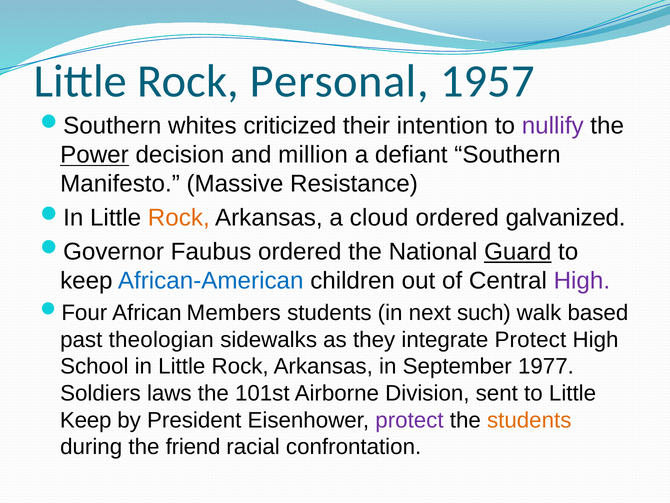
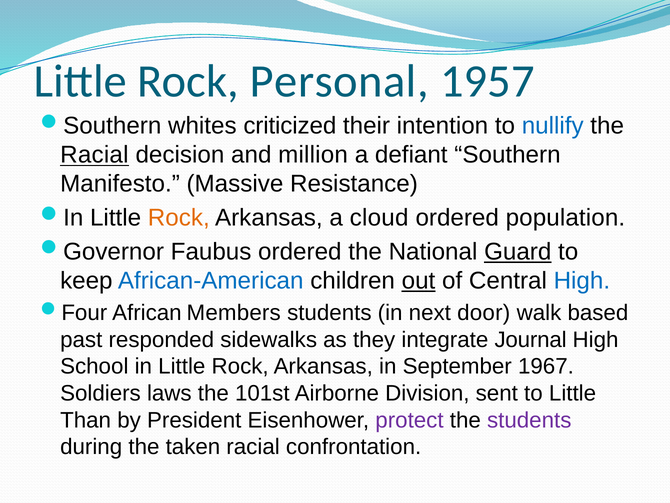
nullify colour: purple -> blue (553, 126)
Power: Power -> Racial (94, 155)
galvanized: galvanized -> population (565, 218)
out underline: none -> present (418, 280)
High colour: purple -> blue (582, 280)
such: such -> door (484, 313)
theologian: theologian -> responded (161, 339)
integrate Protect: Protect -> Journal (531, 339)
1977: 1977 -> 1967 (546, 366)
Keep: Keep -> Than (86, 420)
students colour: orange -> purple (529, 420)
friend: friend -> taken (193, 447)
